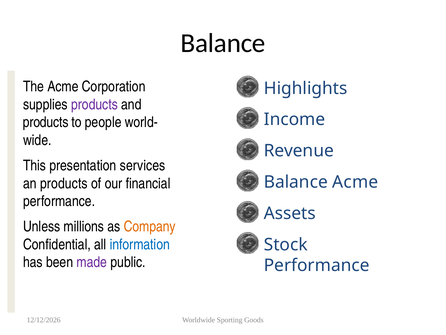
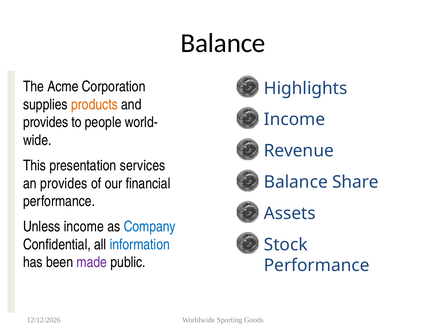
products colour: purple -> orange (94, 104)
products: products -> provides (46, 122)
Balance Acme: Acme -> Share (355, 182)
an products: products -> provides (64, 183)
Unless millions: millions -> income (84, 226)
Company colour: orange -> blue (150, 226)
